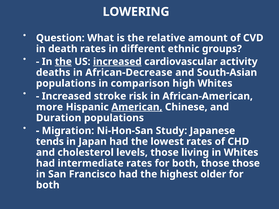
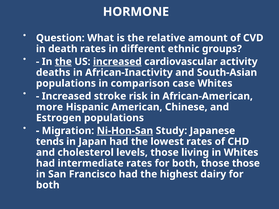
LOWERING: LOWERING -> HORMONE (136, 12)
African-Decrease: African-Decrease -> African-Inactivity (129, 73)
high: high -> case (184, 83)
American underline: present -> none (137, 107)
Duration: Duration -> Estrogen (59, 118)
Ni-Hon-San underline: none -> present (125, 131)
older: older -> dairy (213, 174)
